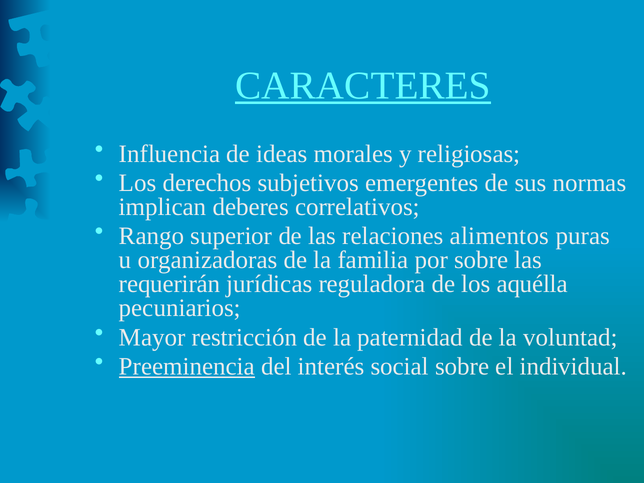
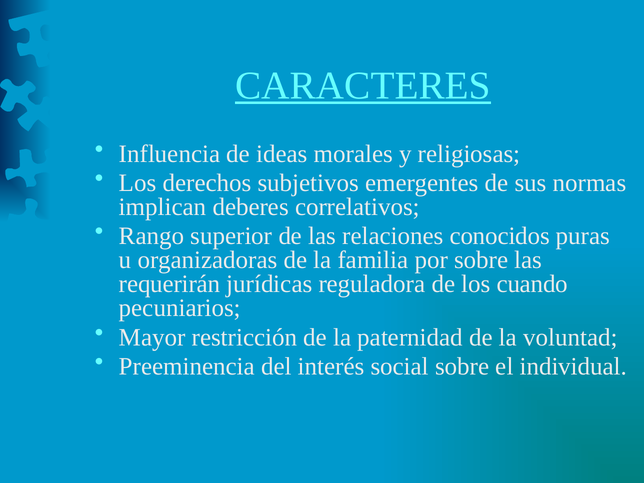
alimentos: alimentos -> conocidos (500, 236)
aquélla: aquélla -> cuando (532, 284)
Preeminencia underline: present -> none (187, 366)
